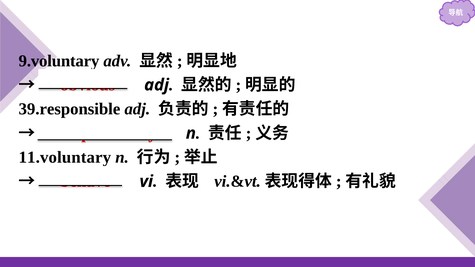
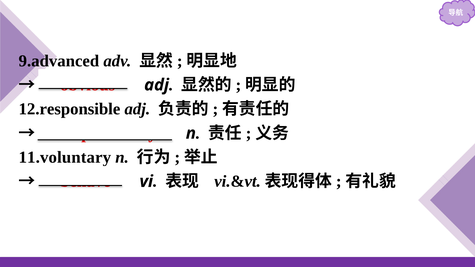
9.voluntary: 9.voluntary -> 9.advanced (59, 61)
39.responsible: 39.responsible -> 12.responsible (69, 109)
